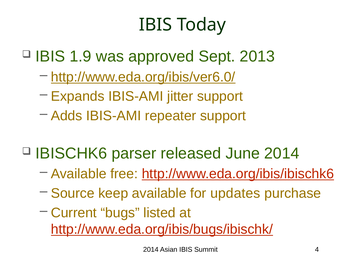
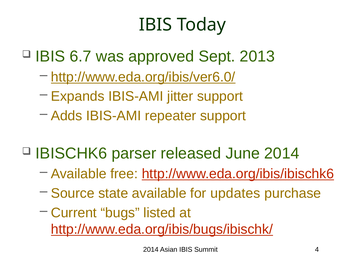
1.9: 1.9 -> 6.7 (80, 56)
keep: keep -> state (113, 193)
